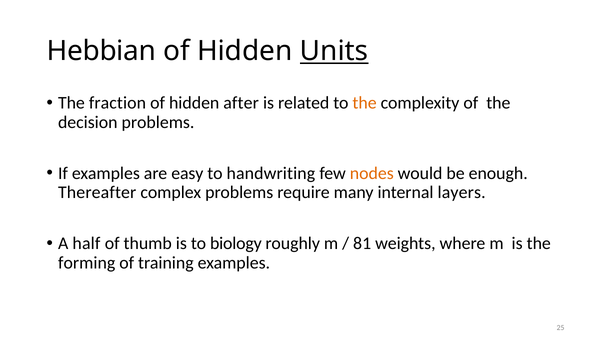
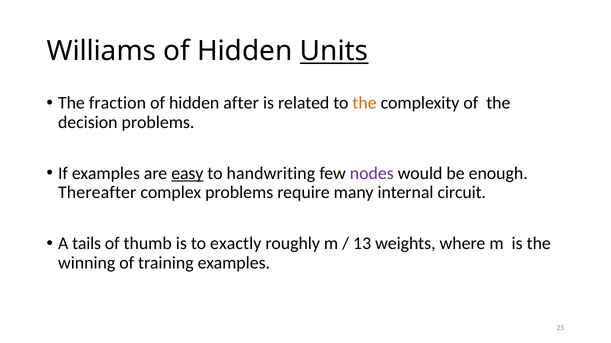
Hebbian: Hebbian -> Williams (101, 51)
easy underline: none -> present (187, 174)
nodes colour: orange -> purple (372, 174)
layers: layers -> circuit (462, 193)
half: half -> tails (87, 244)
biology: biology -> exactly (236, 244)
81: 81 -> 13 (362, 244)
forming: forming -> winning (87, 263)
